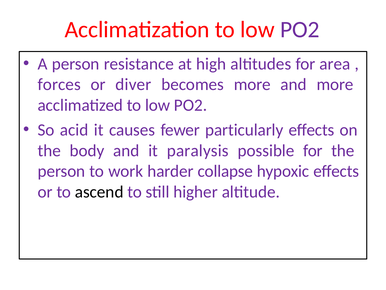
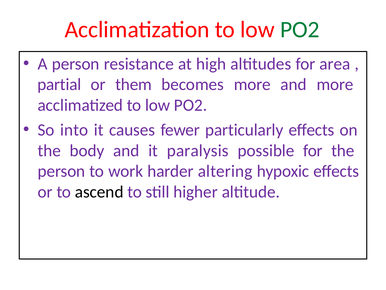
PO2 colour: purple -> green (300, 30)
forces: forces -> partial (59, 84)
diver: diver -> them (134, 84)
acid: acid -> into (74, 130)
collapse: collapse -> altering (225, 171)
